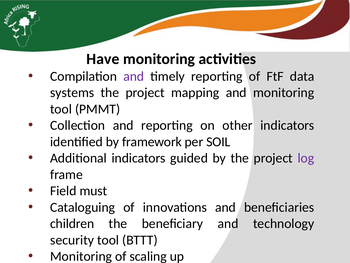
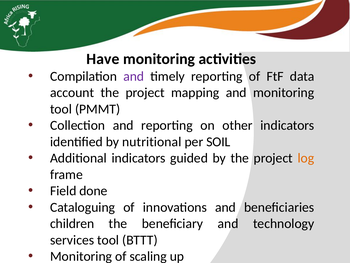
systems: systems -> account (72, 93)
framework: framework -> nutritional (152, 142)
log colour: purple -> orange (306, 158)
must: must -> done (93, 191)
security: security -> services (72, 240)
